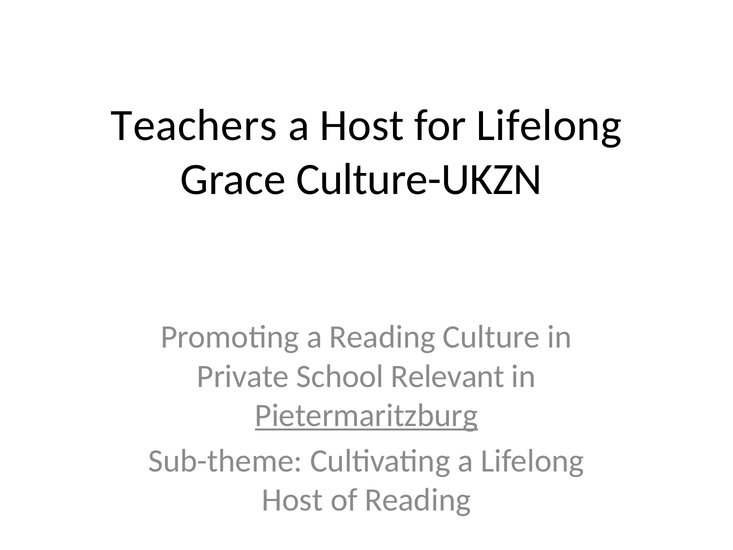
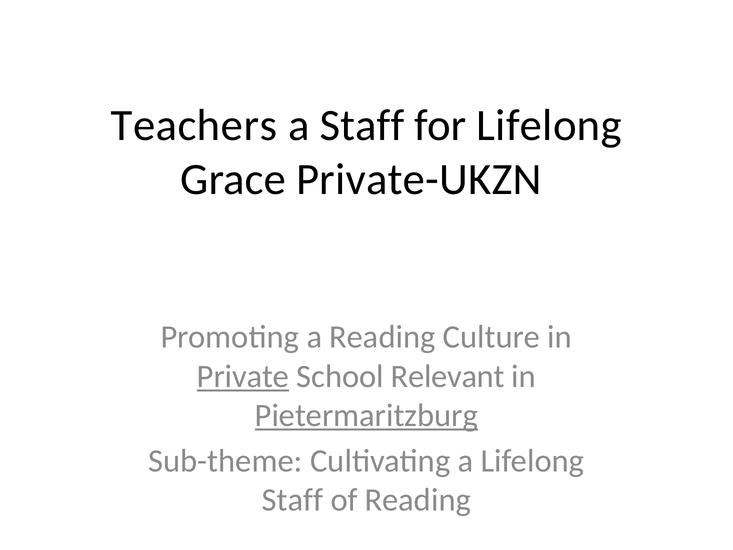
a Host: Host -> Staff (362, 126)
Culture-UKZN: Culture-UKZN -> Private-UKZN (419, 179)
Private underline: none -> present (243, 376)
Host: Host -> Staff (292, 500)
